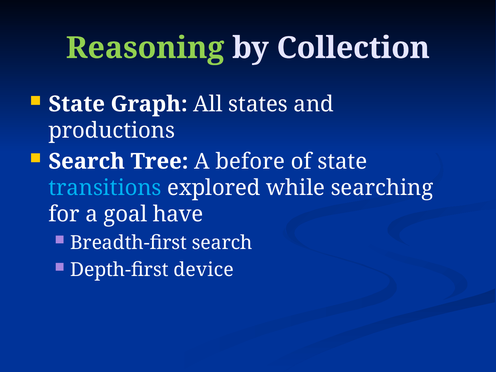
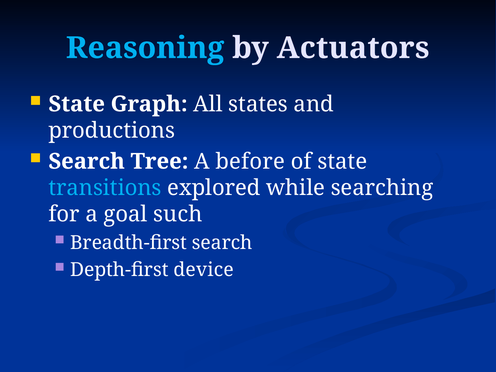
Reasoning colour: light green -> light blue (145, 48)
Collection: Collection -> Actuators (353, 48)
have: have -> such (178, 214)
